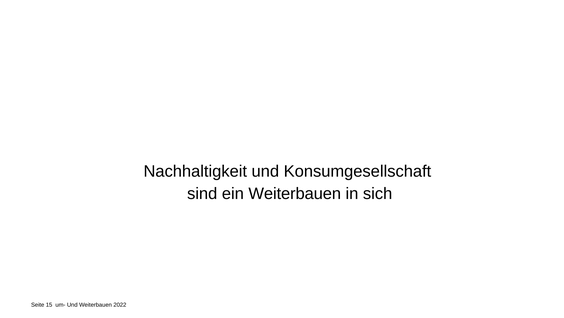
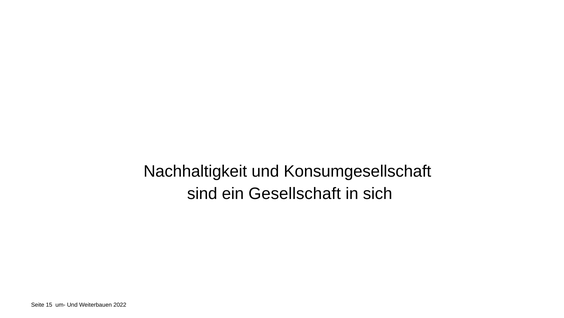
ein Weiterbauen: Weiterbauen -> Gesellschaft (295, 193)
